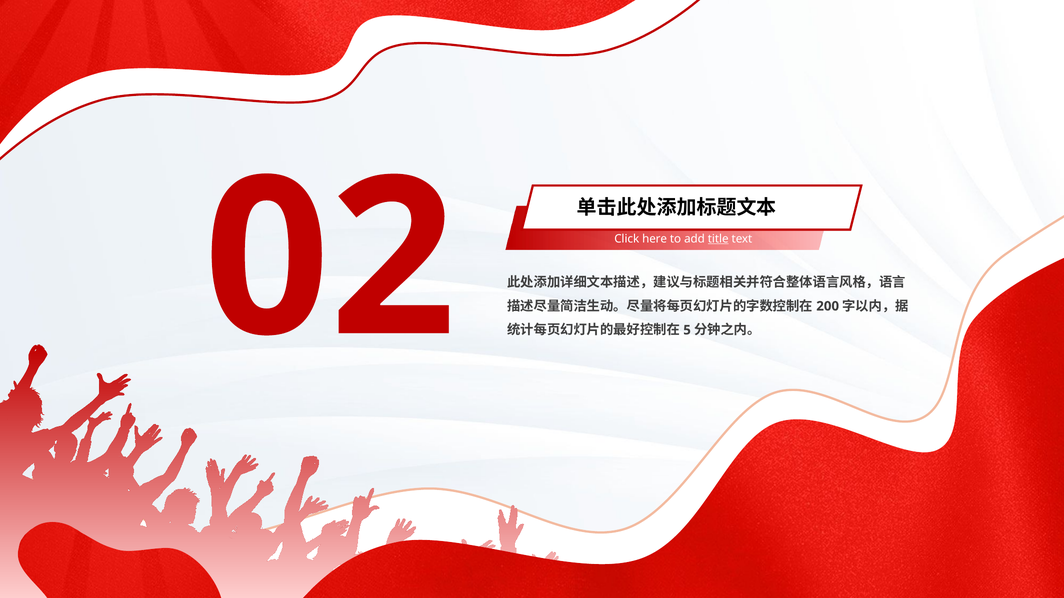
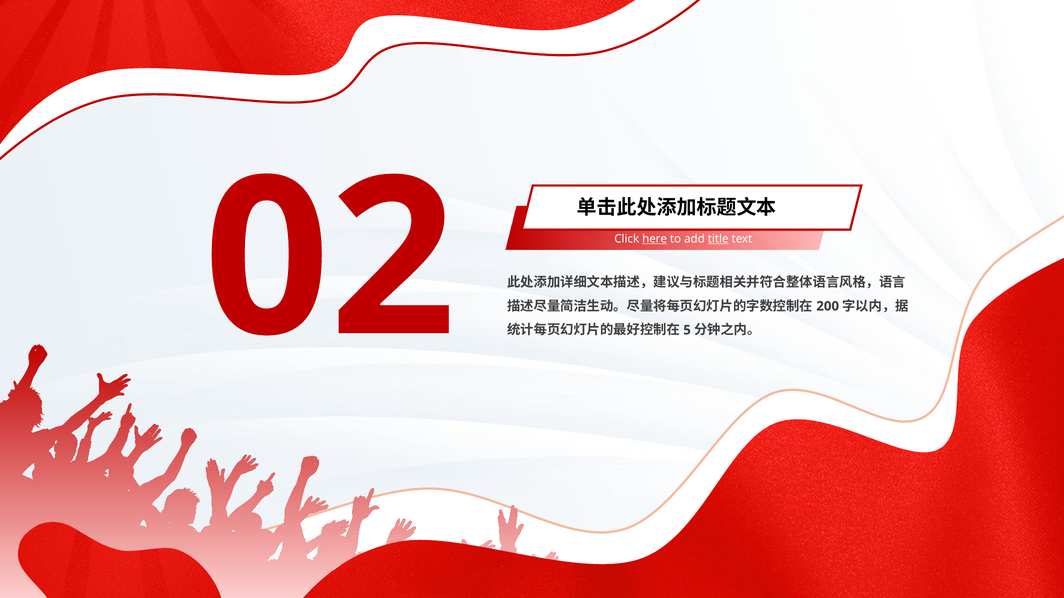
here underline: none -> present (655, 239)
